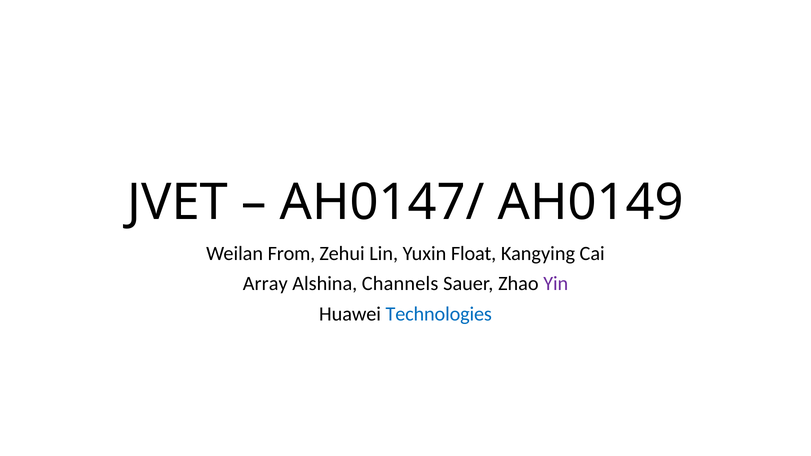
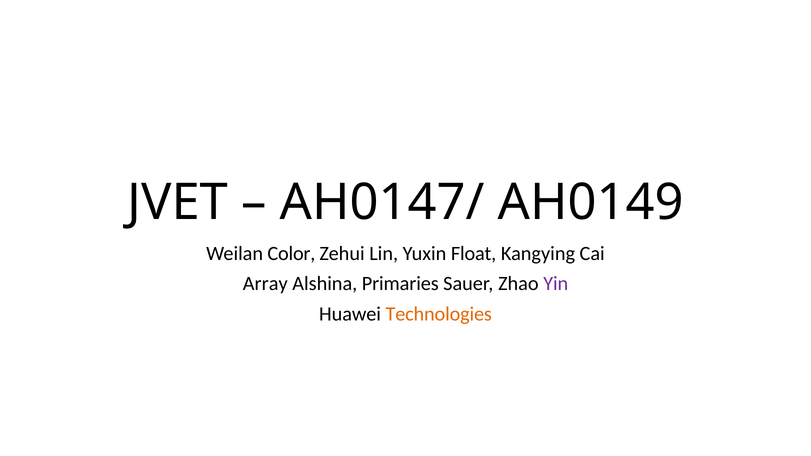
From: From -> Color (291, 253)
Channels: Channels -> Primaries (400, 284)
Technologies colour: blue -> orange (439, 314)
